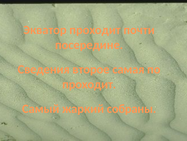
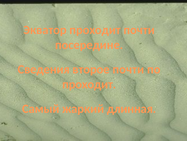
второе самая: самая -> почти (128, 69)
собраны: собраны -> длинная (132, 108)
